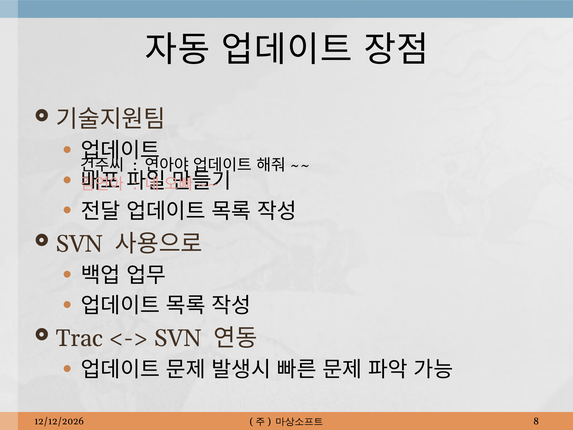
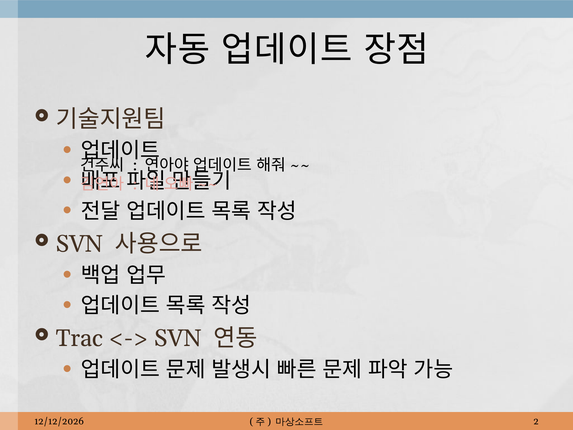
8: 8 -> 2 (536, 421)
